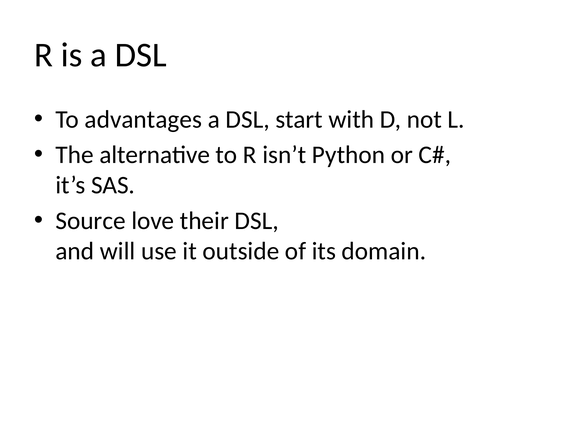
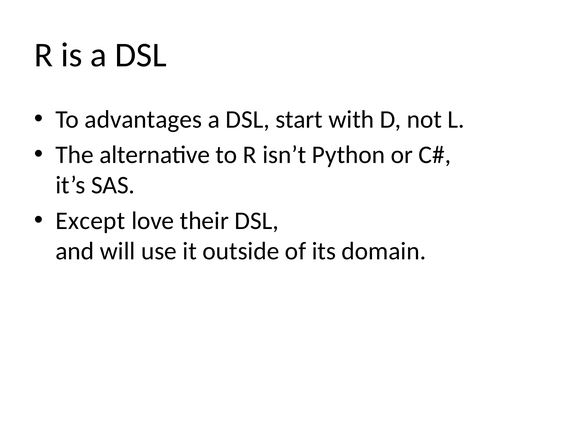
Source: Source -> Except (90, 221)
